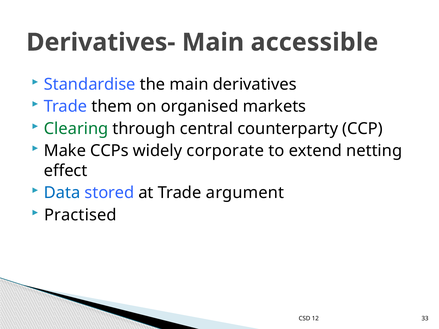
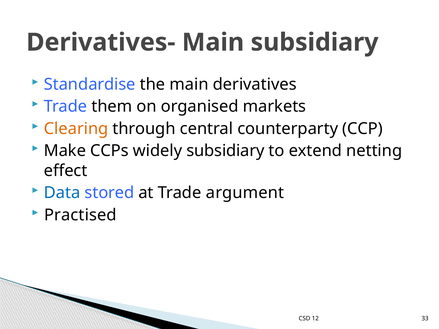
Main accessible: accessible -> subsidiary (315, 42)
Clearing colour: green -> orange (76, 129)
widely corporate: corporate -> subsidiary (225, 151)
